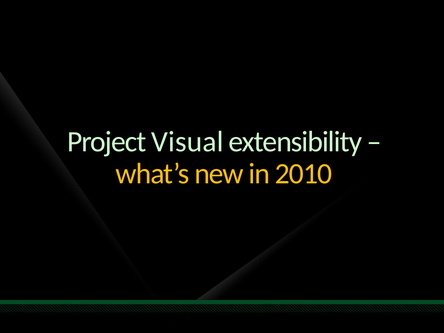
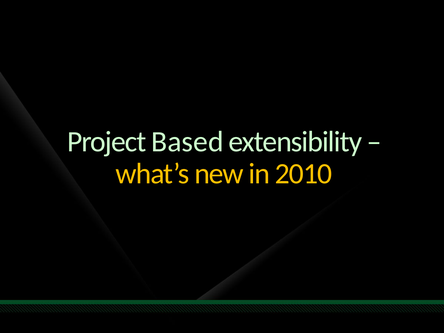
Visual: Visual -> Based (187, 142)
